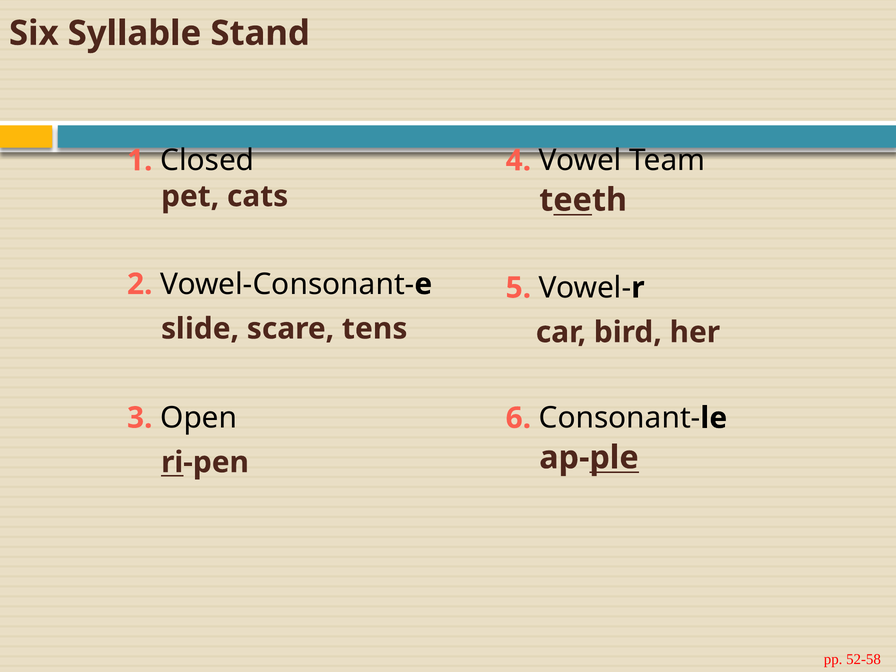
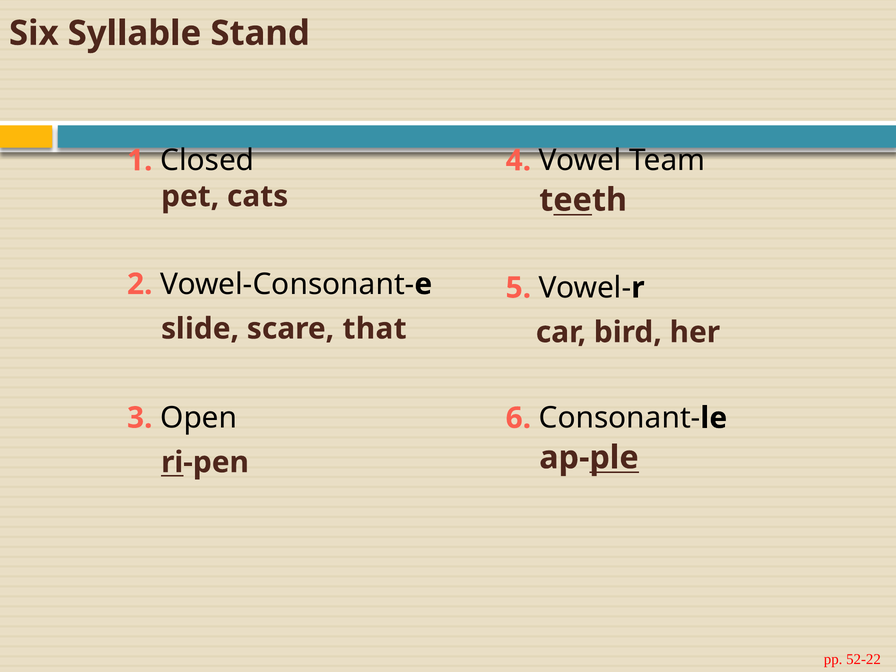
tens: tens -> that (375, 329)
52-58: 52-58 -> 52-22 (864, 659)
